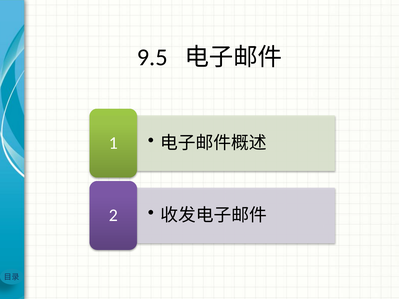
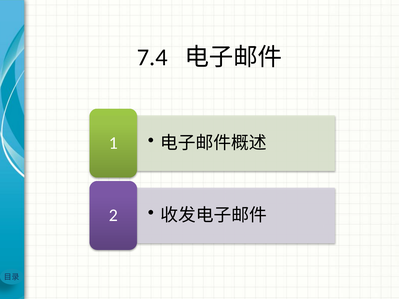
9.5: 9.5 -> 7.4 (152, 57)
